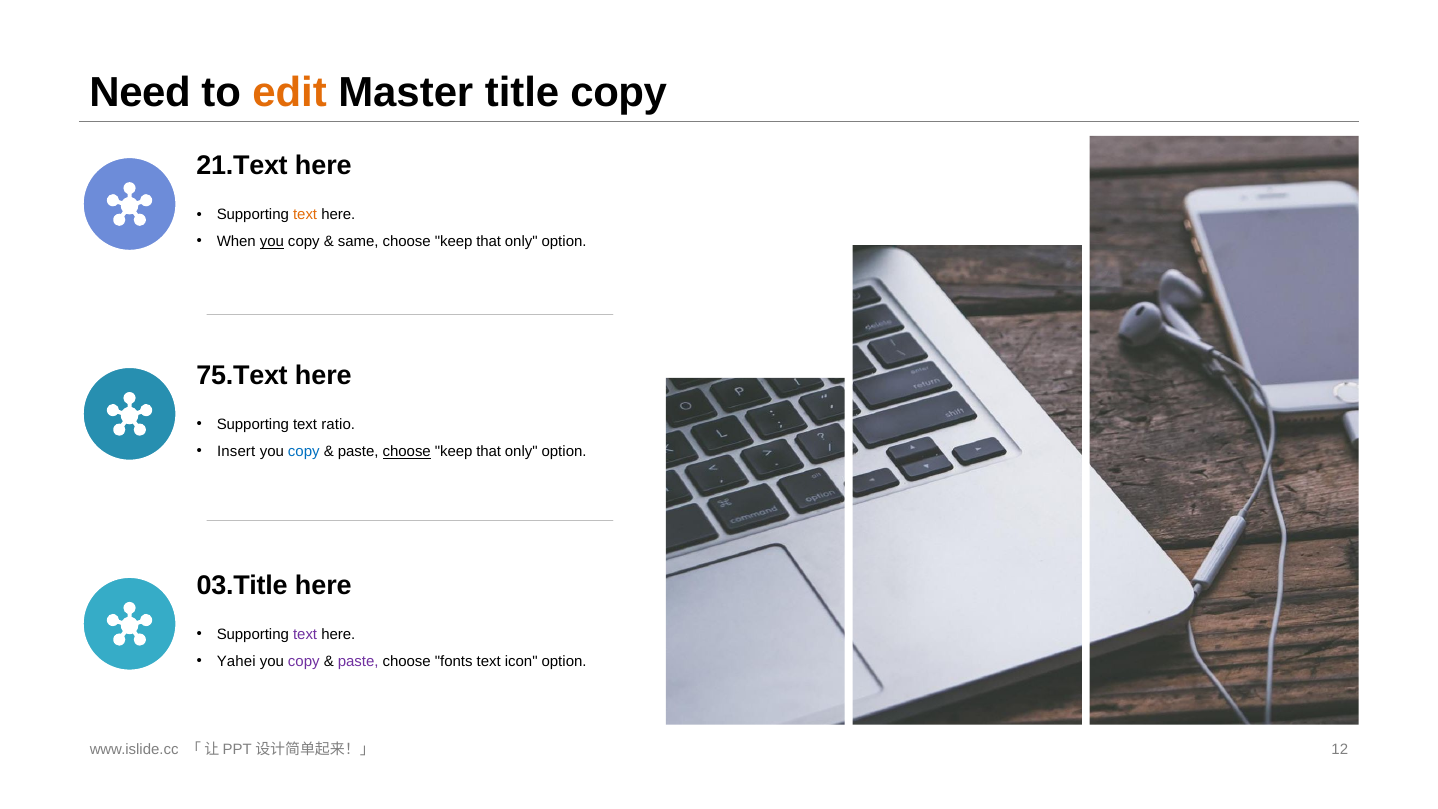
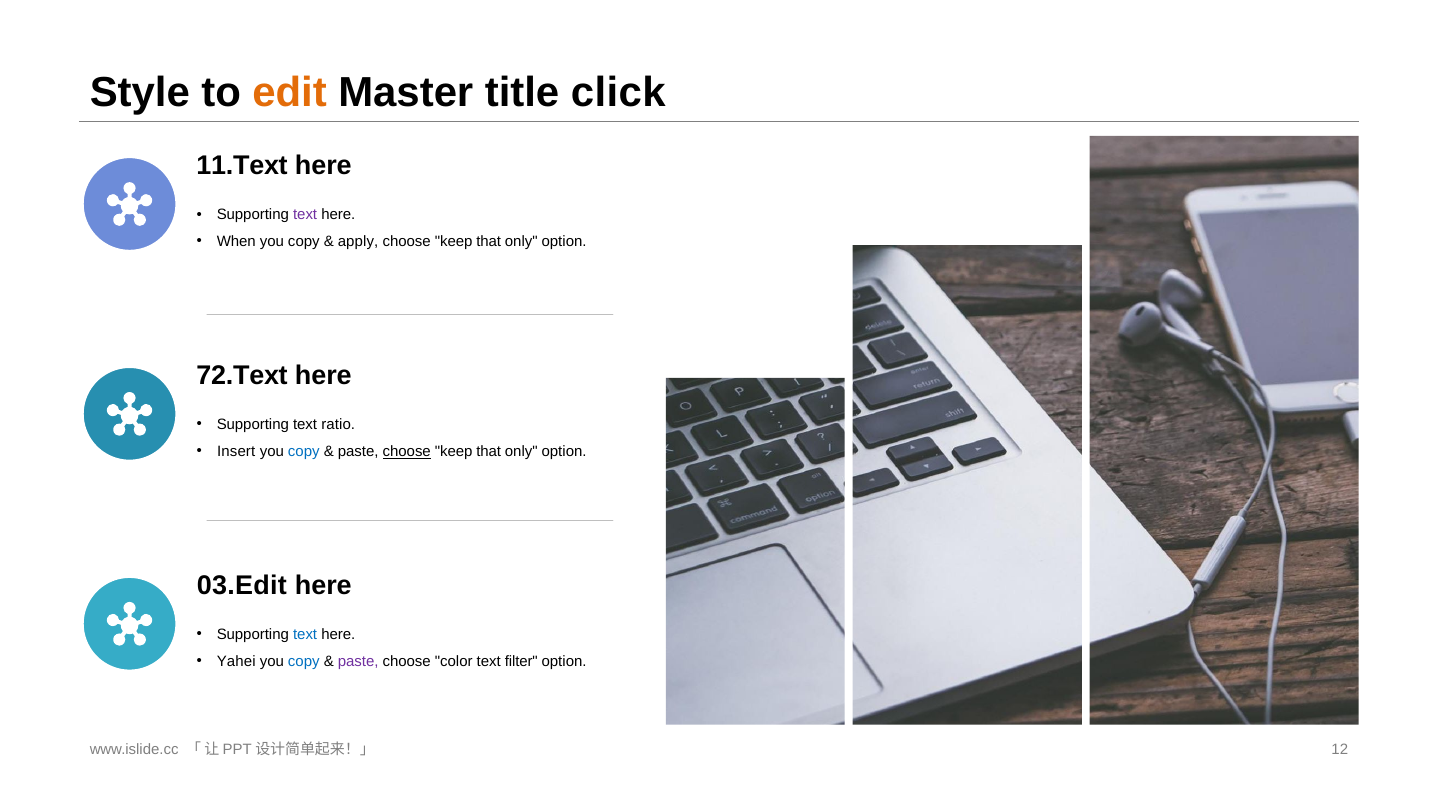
Need: Need -> Style (140, 93)
title copy: copy -> click (618, 93)
21.Text: 21.Text -> 11.Text (242, 165)
text colour: orange -> purple (305, 215)
you underline: present -> none (272, 242)
same: same -> apply (358, 242)
75.Text: 75.Text -> 72.Text (242, 375)
03.Title: 03.Title -> 03.Edit (242, 585)
text colour: purple -> blue (305, 635)
copy colour: purple -> blue (304, 661)
fonts: fonts -> color (454, 661)
icon: icon -> filter (521, 661)
